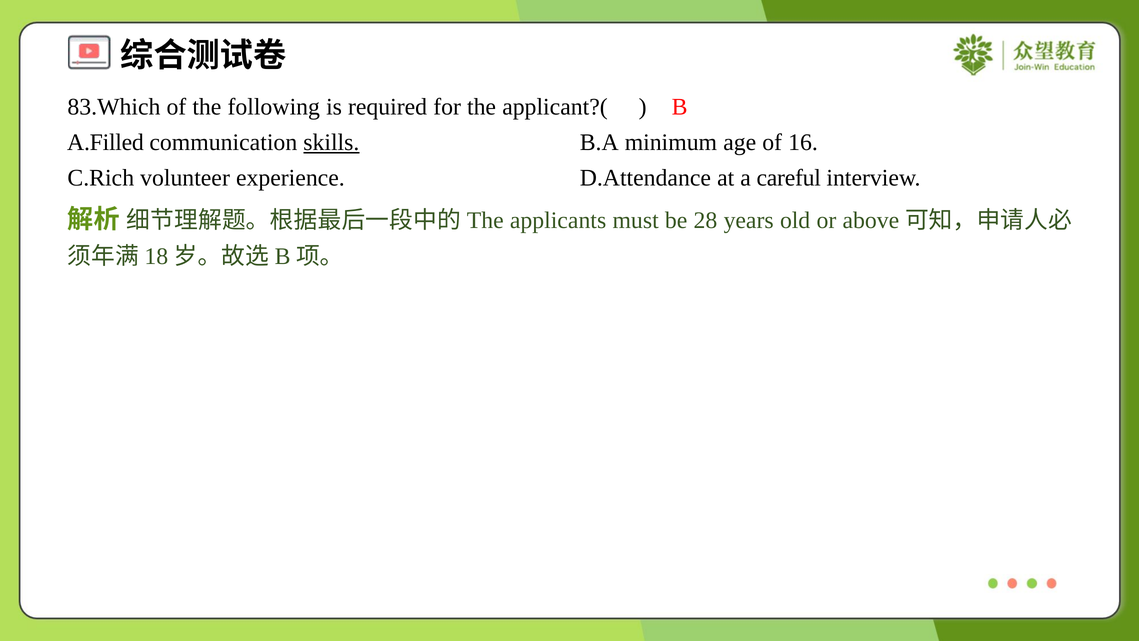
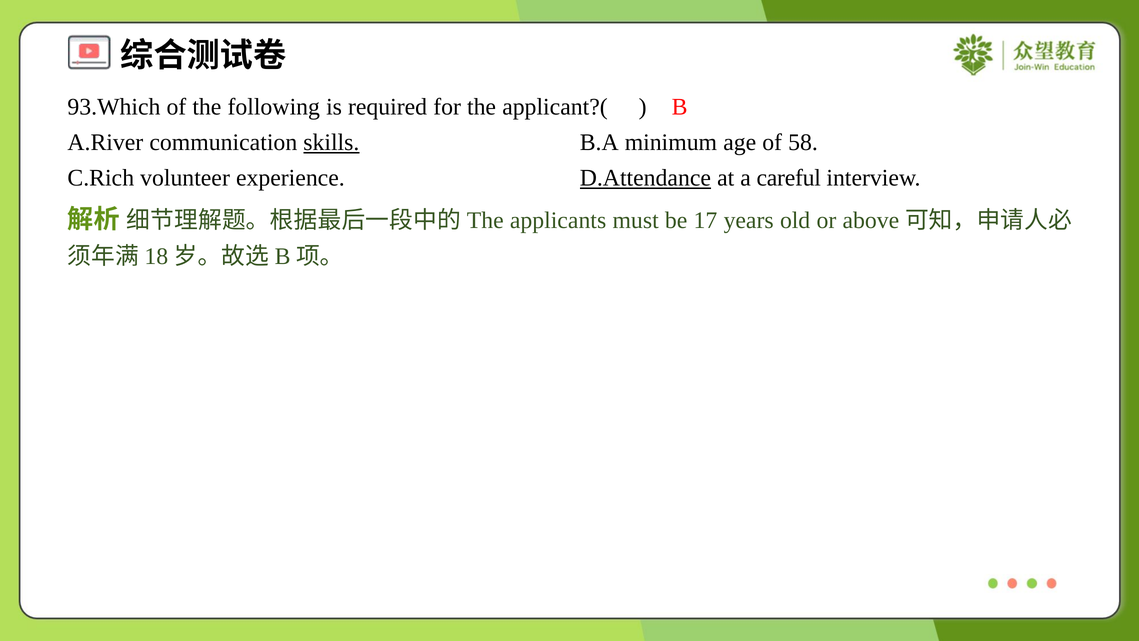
83.Which: 83.Which -> 93.Which (114, 107)
A.Filled: A.Filled -> A.River (105, 142)
16: 16 -> 58 (803, 142)
D.Attendance underline: none -> present (645, 178)
28: 28 -> 17 (705, 220)
